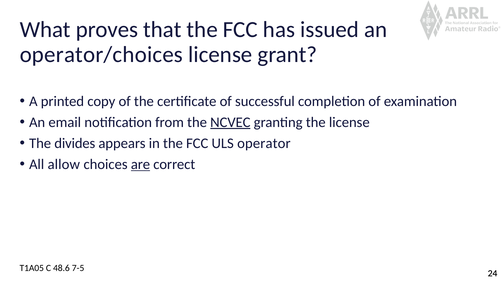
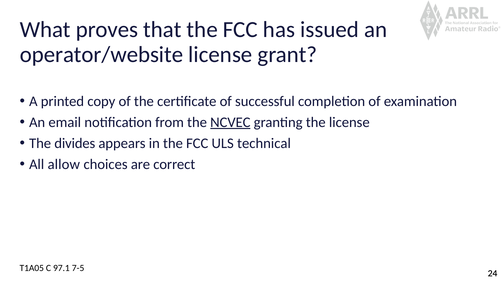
operator/choices: operator/choices -> operator/website (101, 55)
operator: operator -> technical (264, 143)
are underline: present -> none (140, 164)
48.6: 48.6 -> 97.1 (61, 268)
